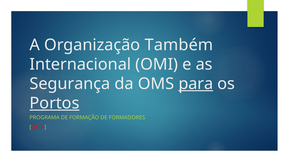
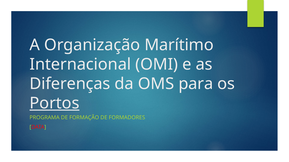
Também: Também -> Marítimo (179, 45)
Segurança: Segurança -> Diferenças (70, 84)
para underline: present -> none (196, 84)
